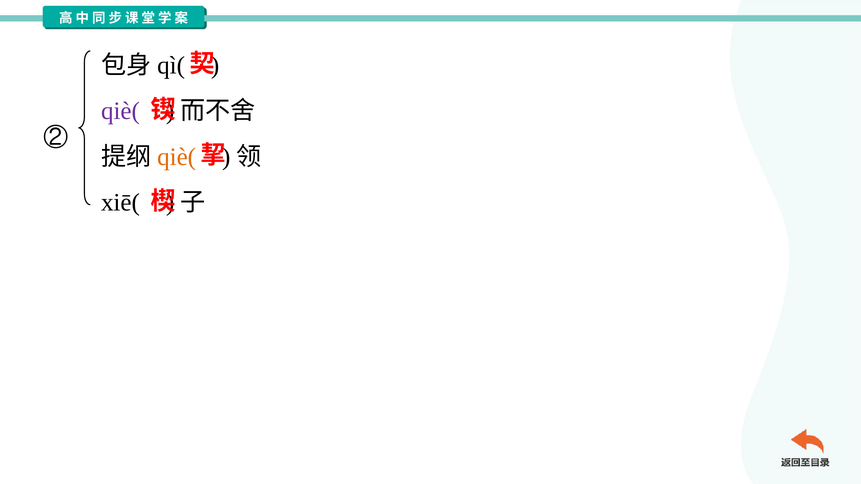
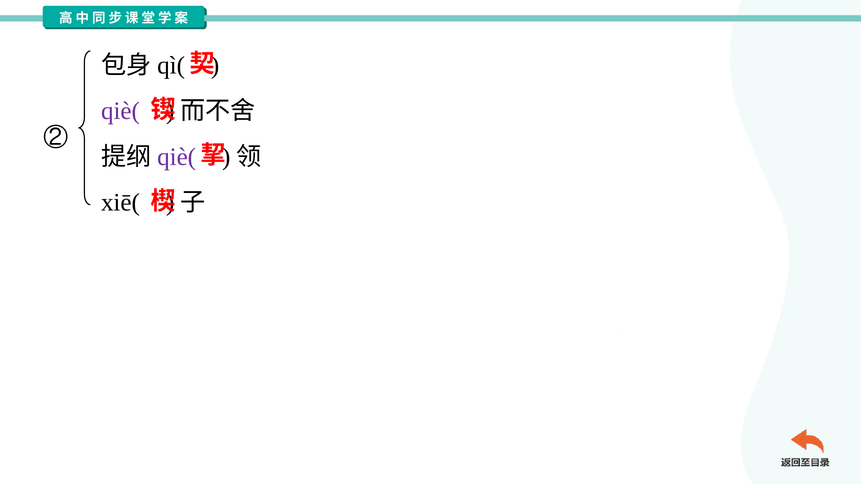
qiè( colour: orange -> purple (177, 157)
